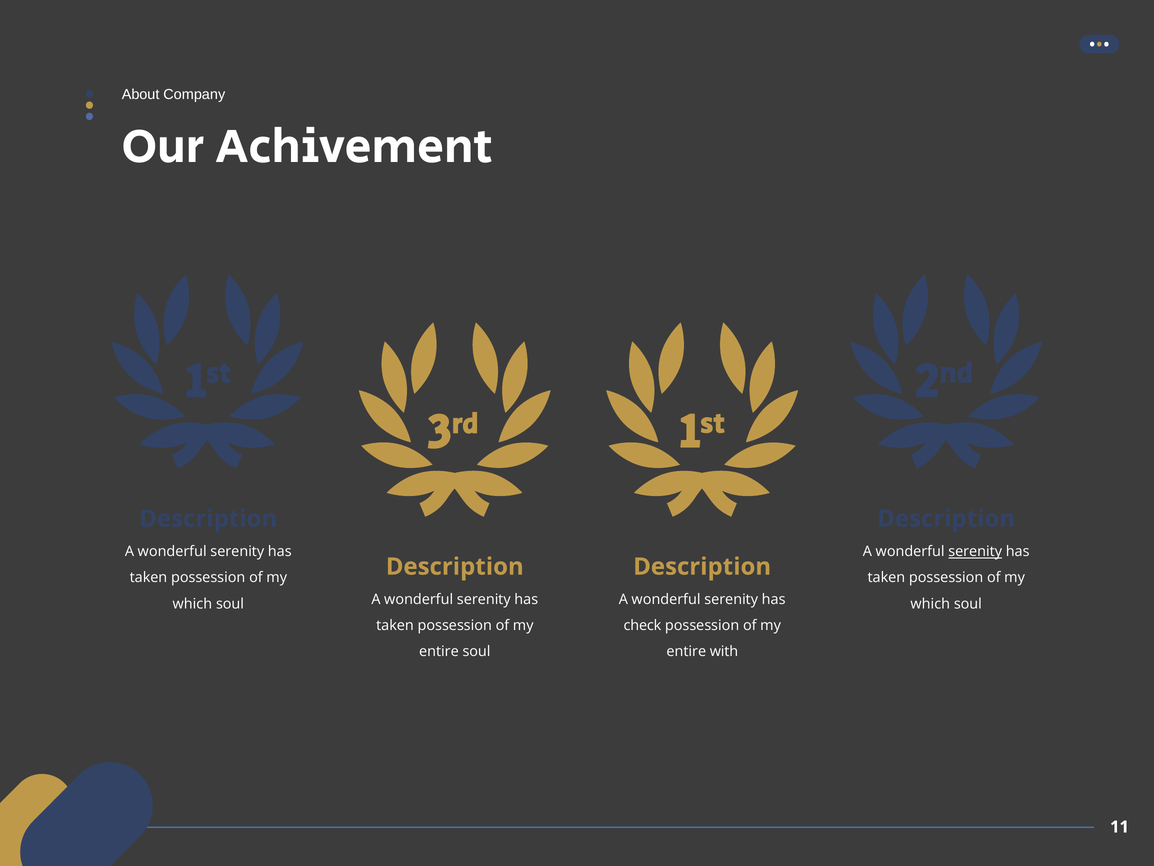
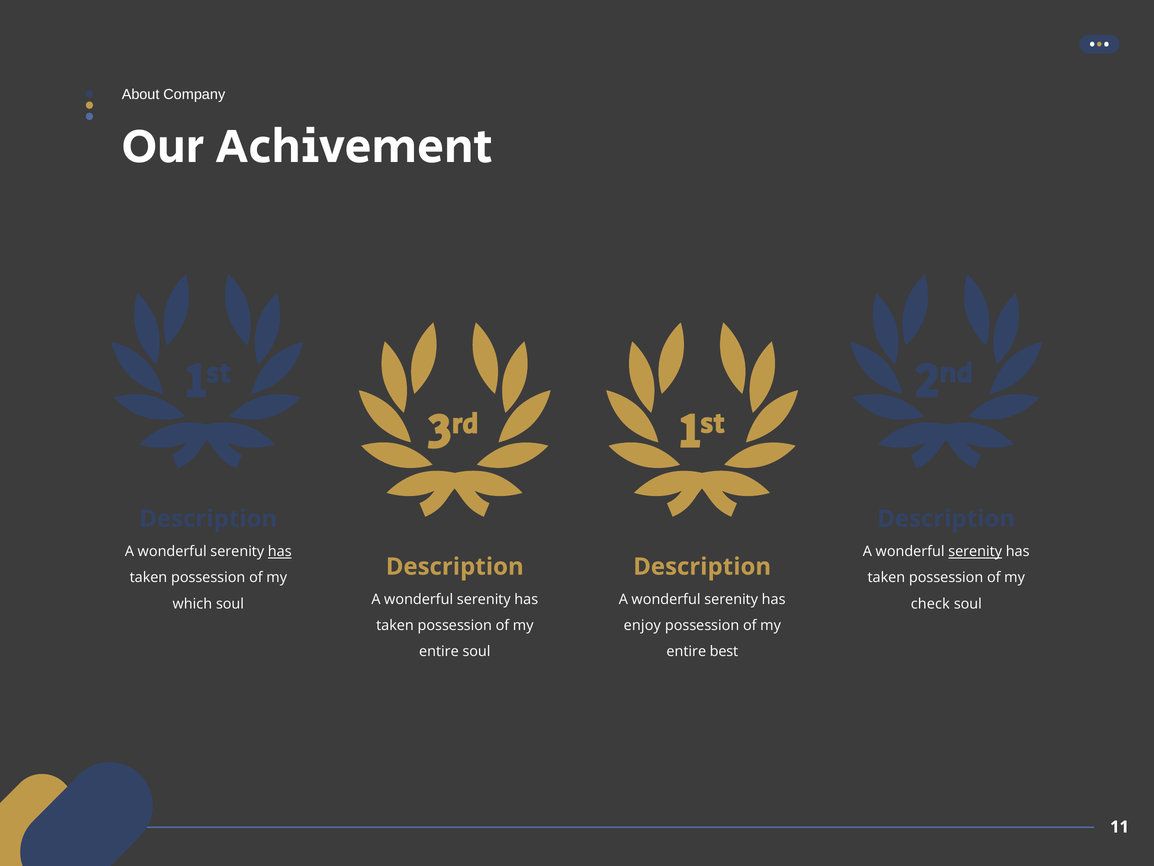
has underline: none -> present (280, 551)
which: which -> check (930, 603)
check: check -> enjoy (642, 625)
with: with -> best (724, 651)
